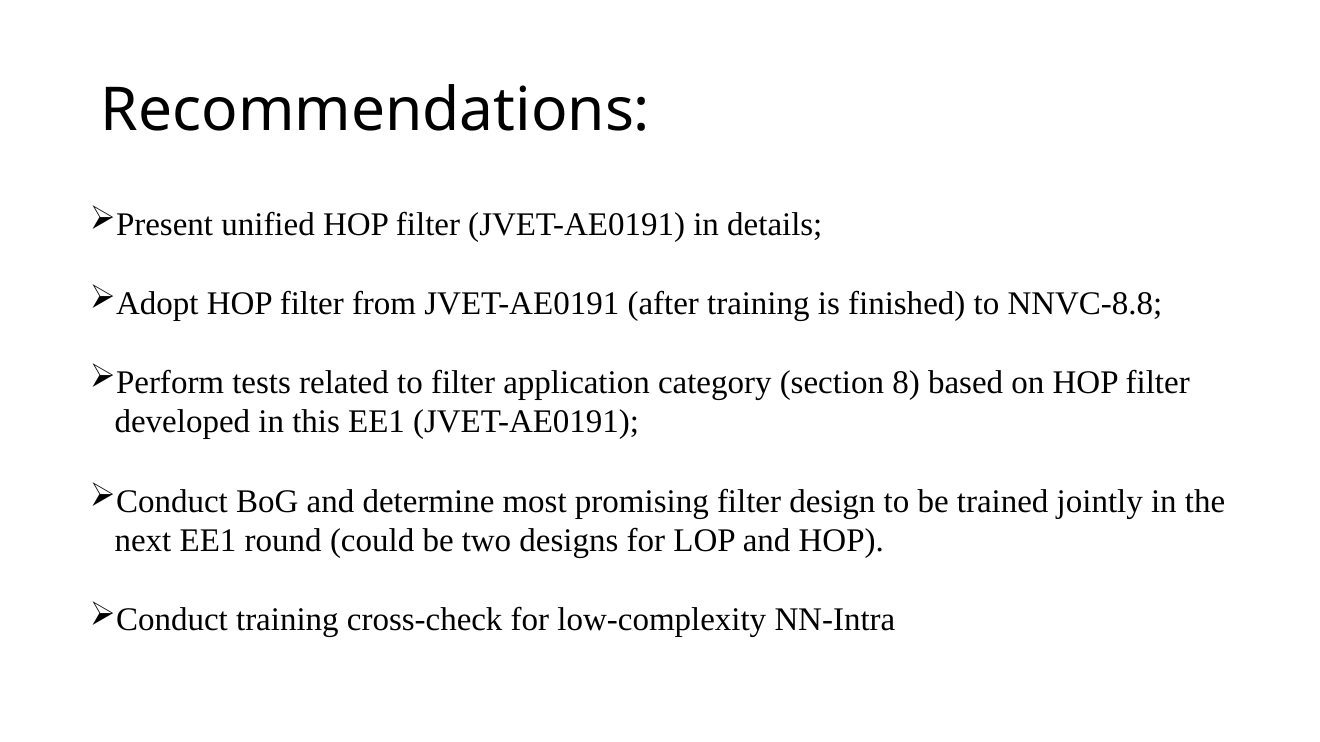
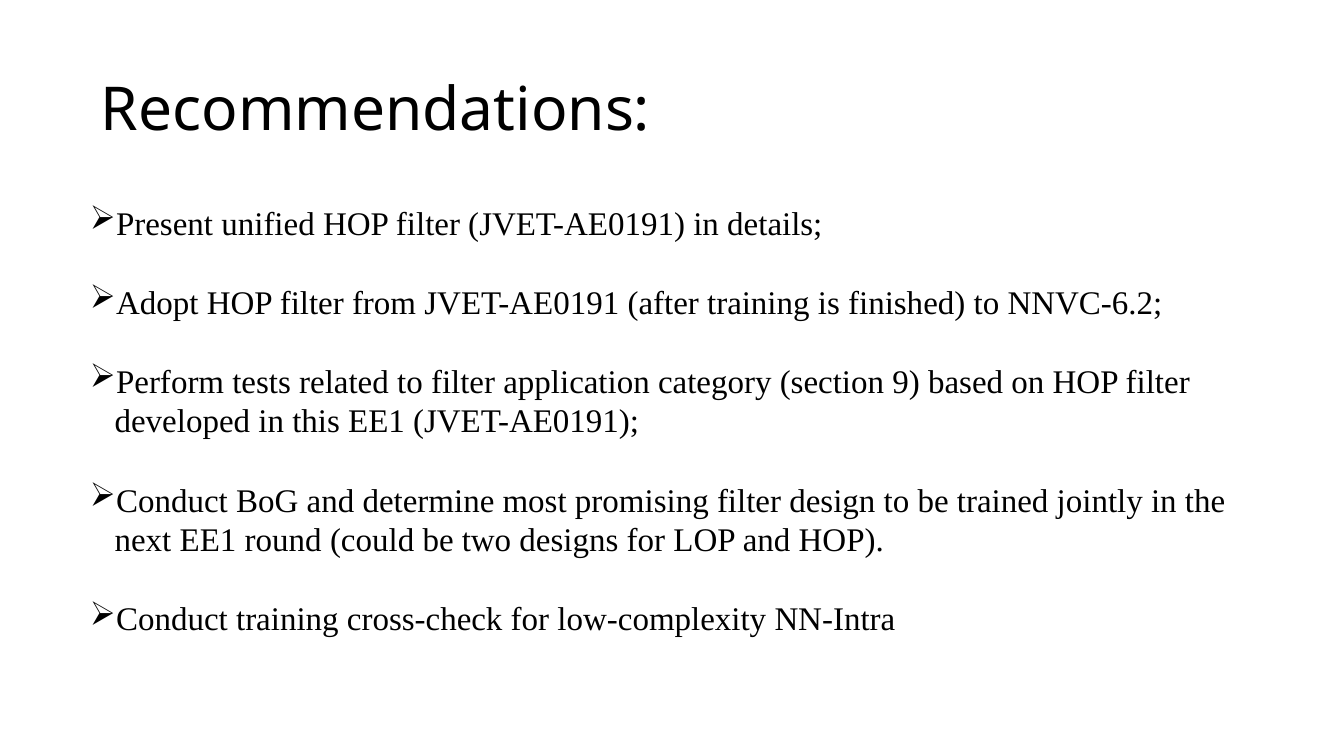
NNVC-8.8: NNVC-8.8 -> NNVC-6.2 (1085, 303)
8: 8 -> 9 (906, 383)
